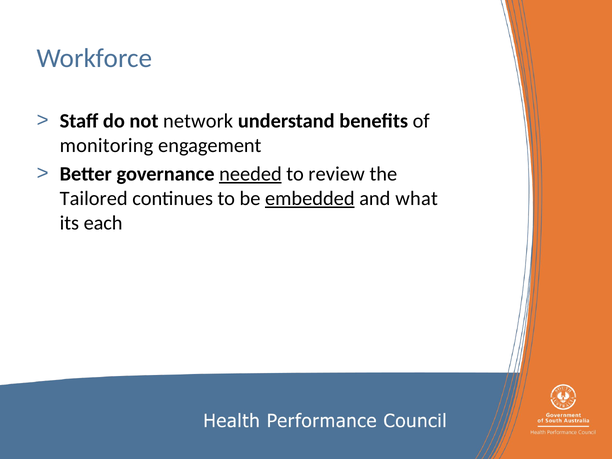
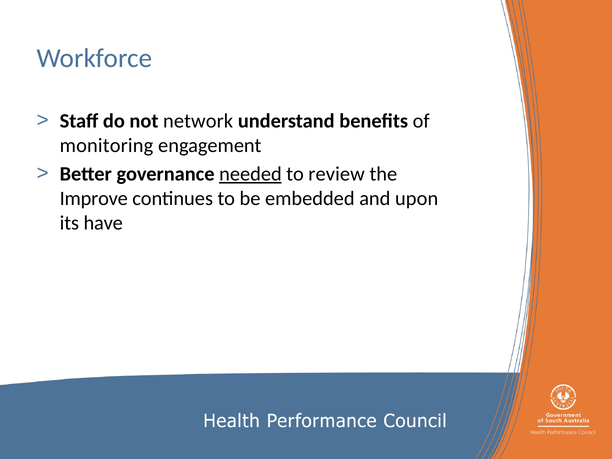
Tailored: Tailored -> Improve (94, 198)
embedded underline: present -> none (310, 198)
what: what -> upon (417, 198)
each: each -> have (103, 223)
